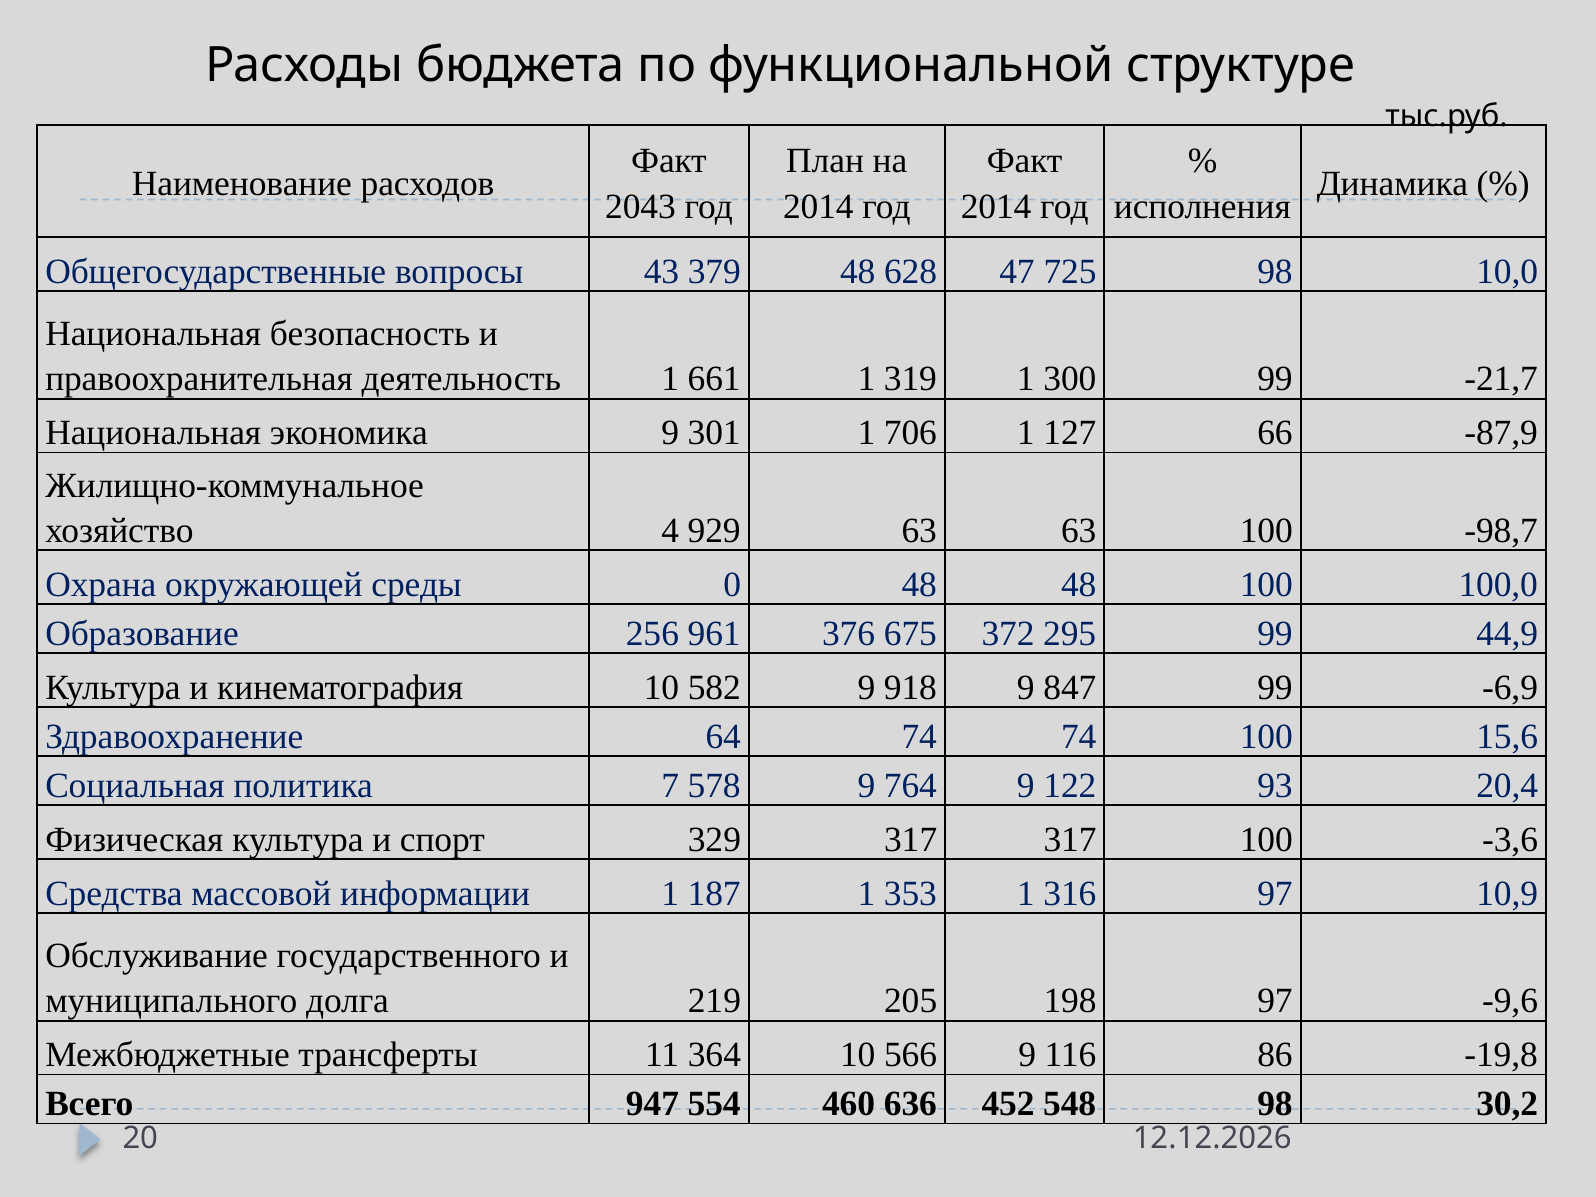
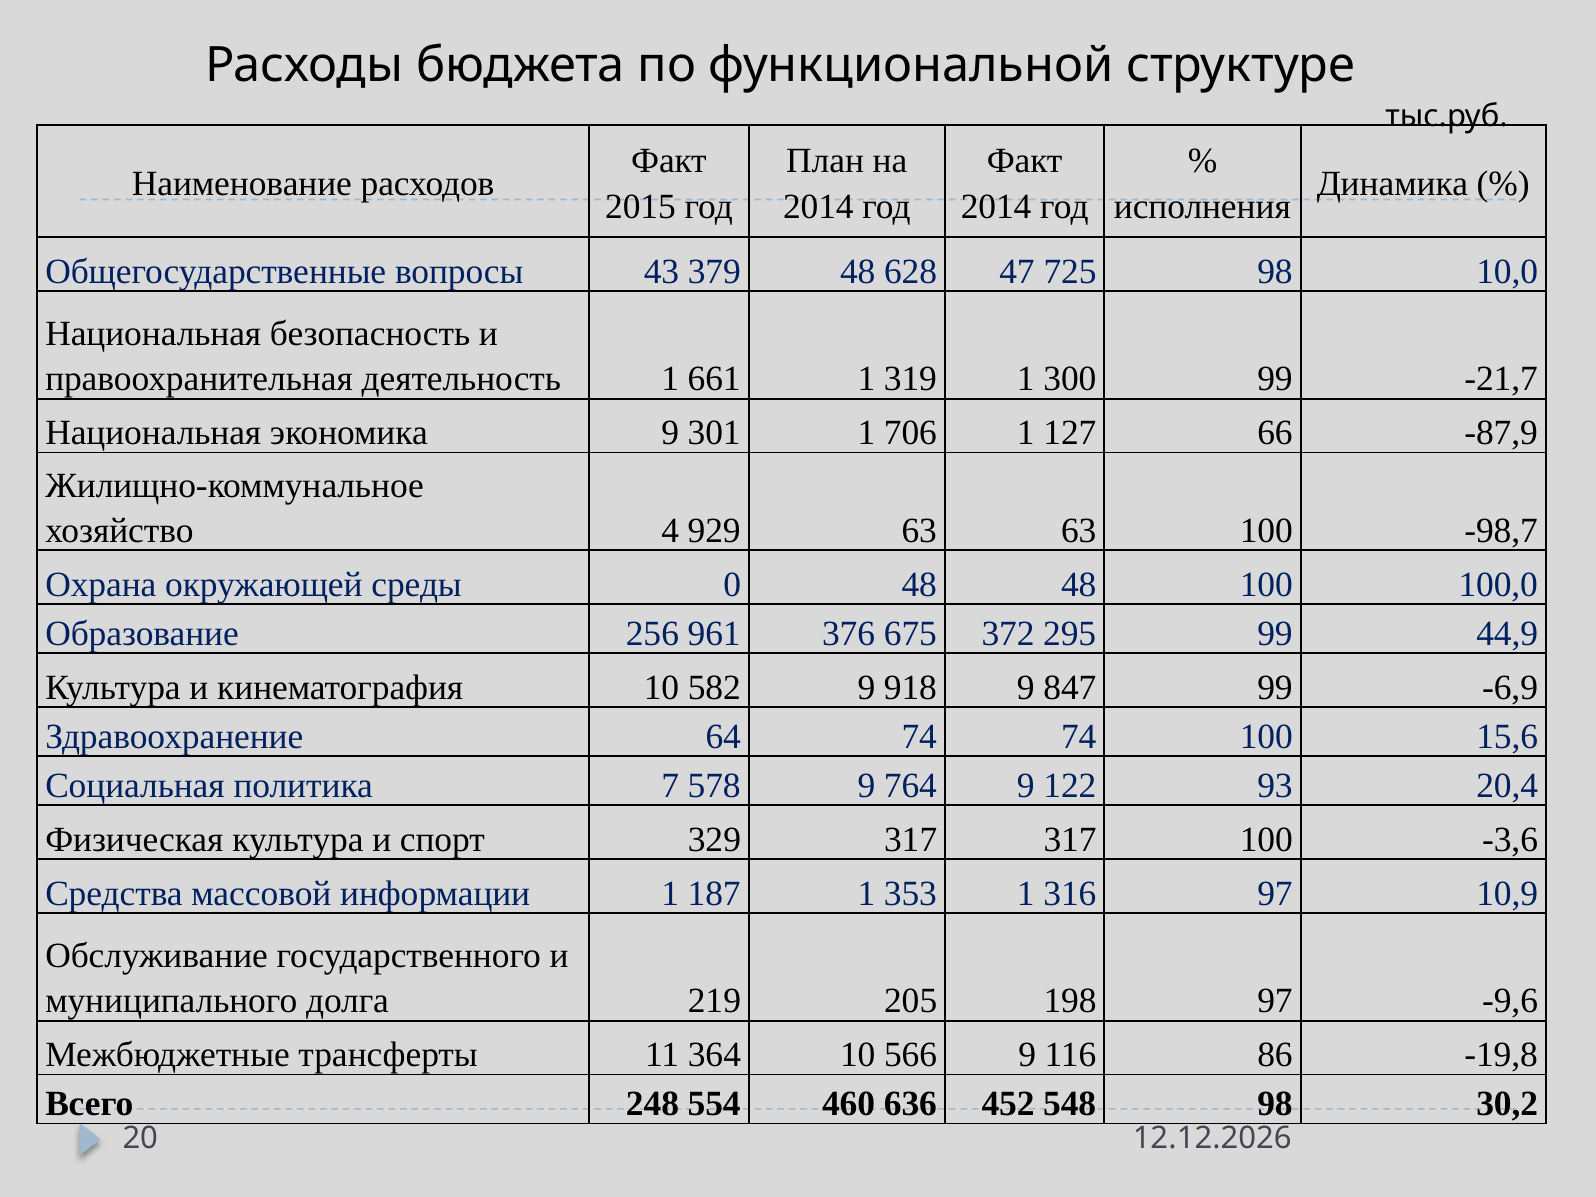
2043: 2043 -> 2015 (641, 207)
947: 947 -> 248 (652, 1104)
